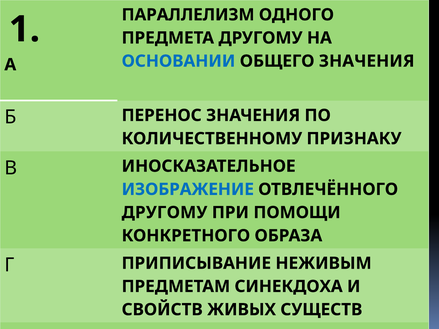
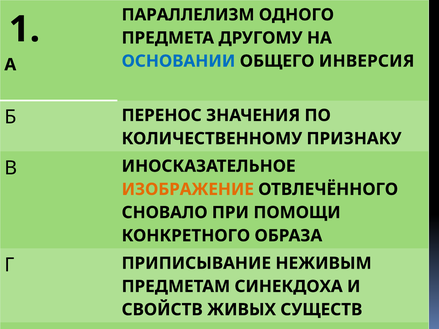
ОБЩЕГО ЗНАЧЕНИЯ: ЗНАЧЕНИЯ -> ИНВЕРСИЯ (367, 61)
ИЗОБРАЖЕНИЕ colour: blue -> orange (188, 189)
ДРУГОМУ: ДРУГОМУ -> СНОВАЛО (165, 213)
